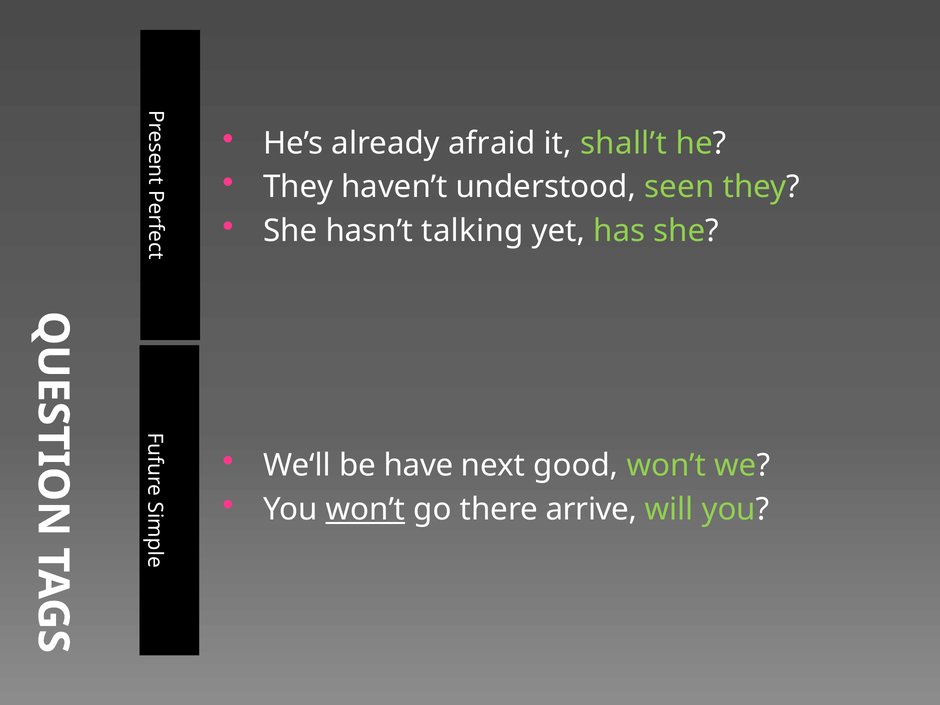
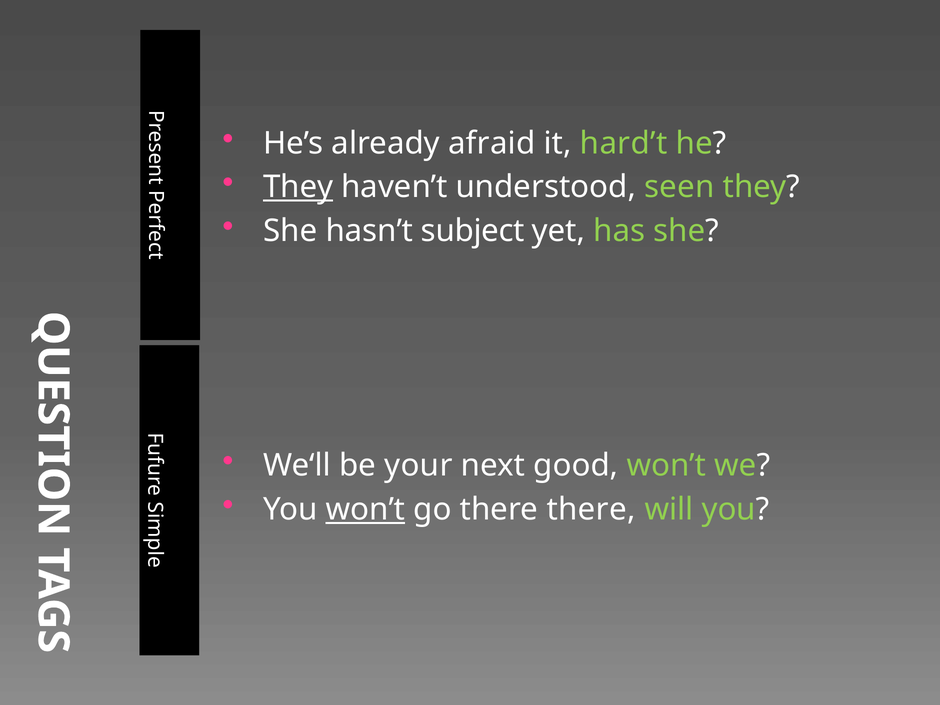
shall’t: shall’t -> hard’t (624, 143)
They underline: none -> present (298, 187)
talking: talking -> subject (473, 231)
have: have -> your (418, 466)
there arrive: arrive -> there (591, 510)
